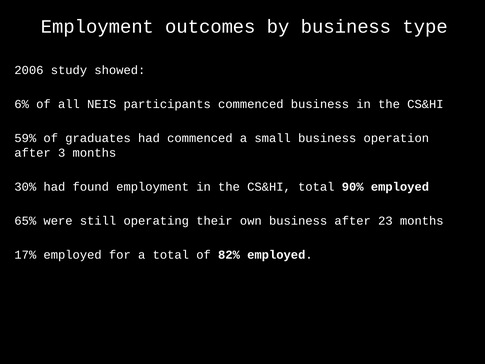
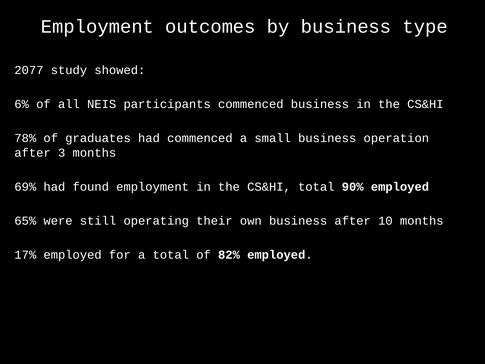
2006: 2006 -> 2077 (29, 70)
59%: 59% -> 78% (25, 138)
30%: 30% -> 69% (25, 187)
23: 23 -> 10 (385, 221)
